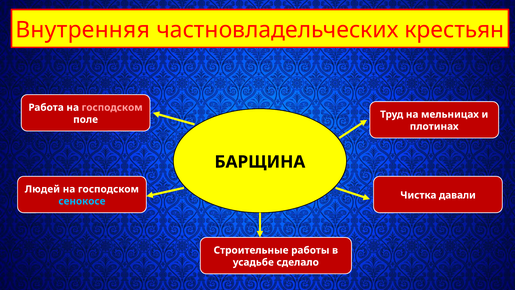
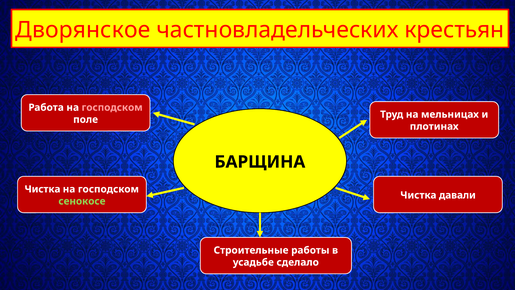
Внутренняя: Внутренняя -> Дворянское (83, 30)
Людей: Людей -> Чистка (42, 189)
сенокосе colour: light blue -> light green (82, 201)
